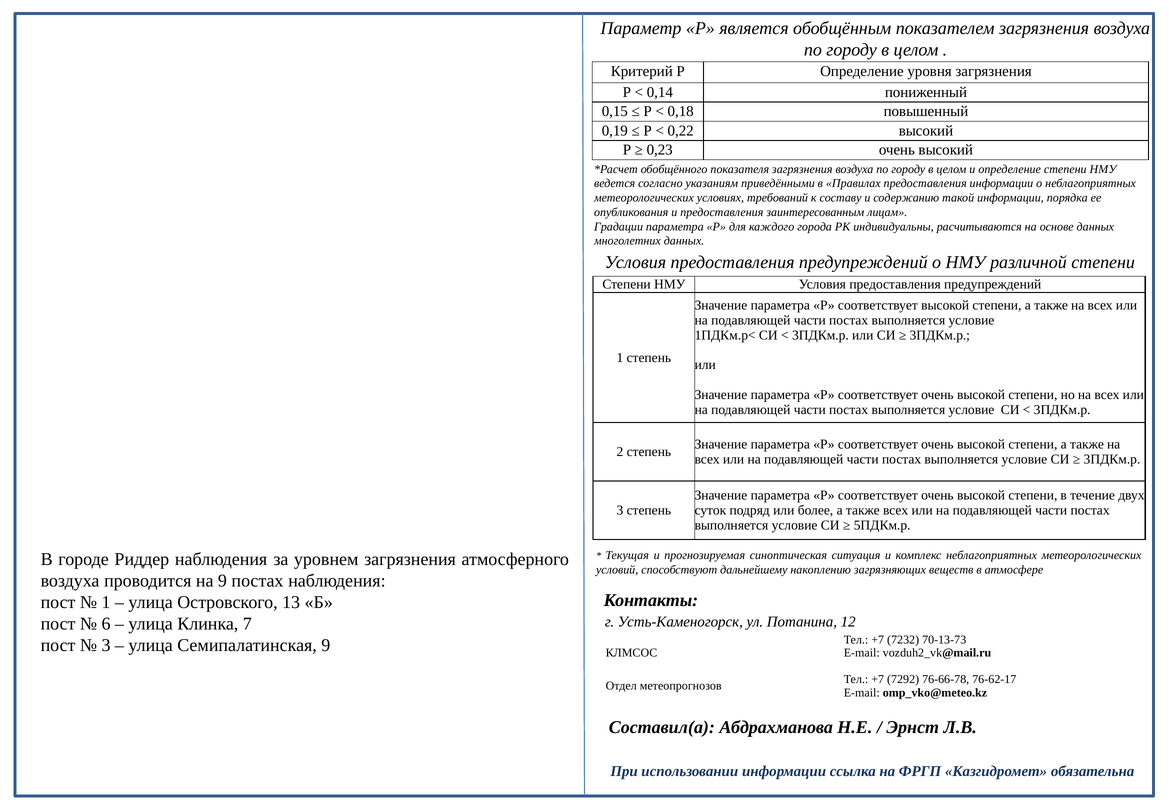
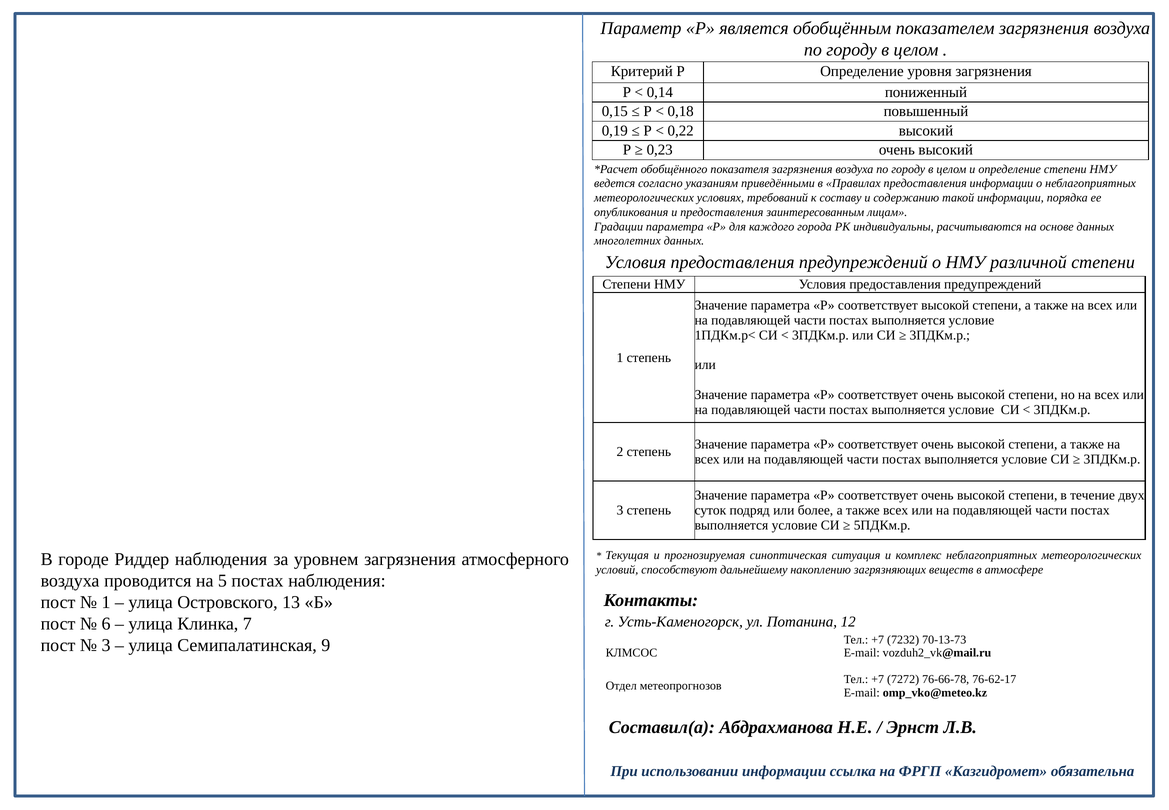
на 9: 9 -> 5 (222, 580)
7292: 7292 -> 7272 (903, 679)
